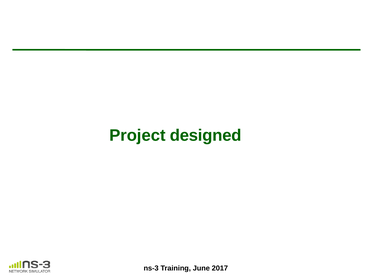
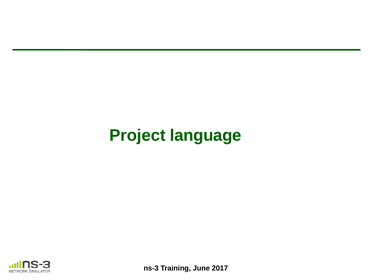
designed: designed -> language (206, 135)
